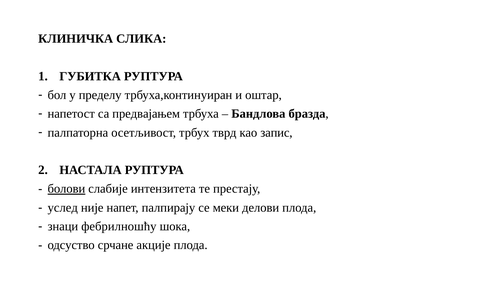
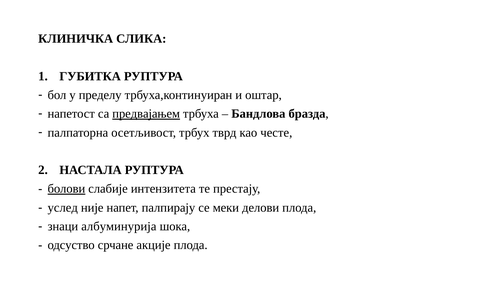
предвајањем underline: none -> present (146, 114)
запис: запис -> честе (276, 132)
фебрилношћу: фебрилношћу -> албуминурија (119, 226)
